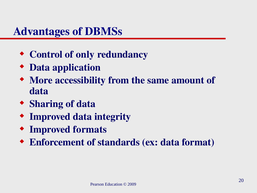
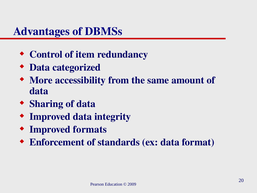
only: only -> item (85, 54)
application: application -> categorized (77, 67)
